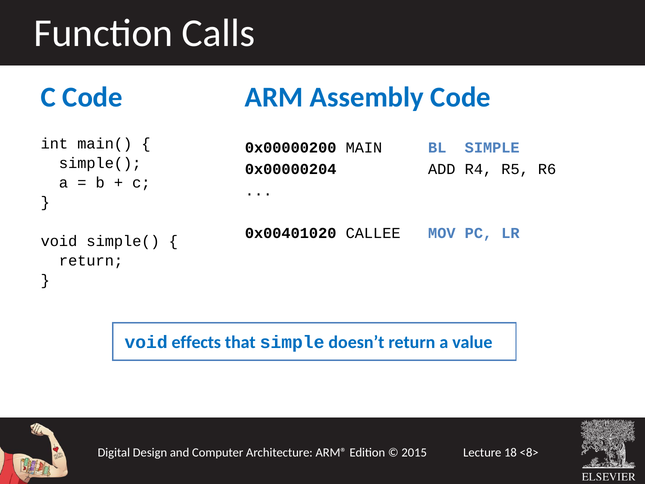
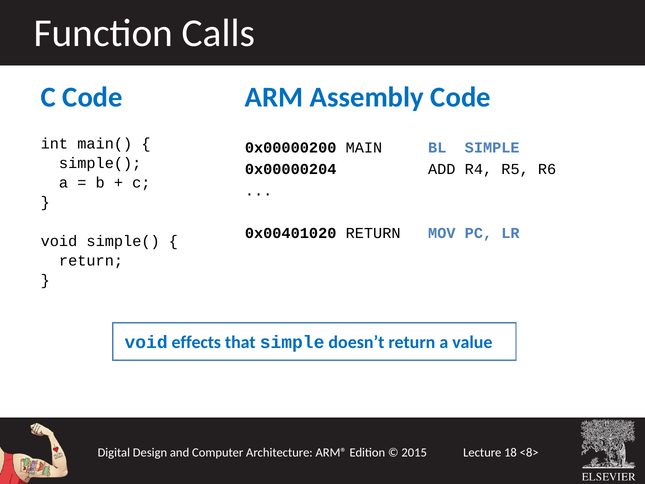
0x00401020 CALLEE: CALLEE -> RETURN (373, 233)
